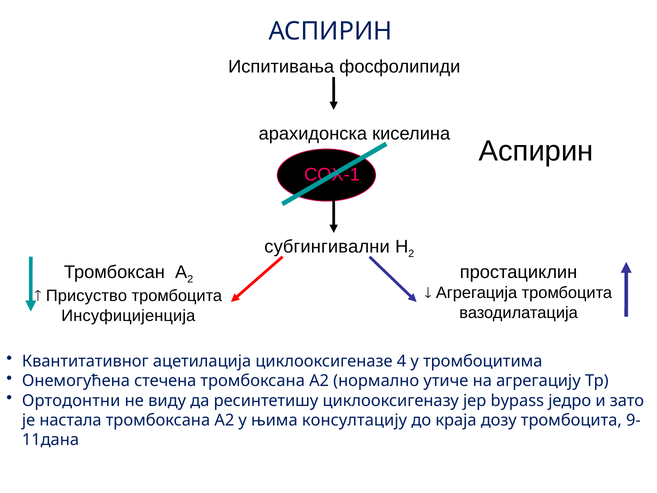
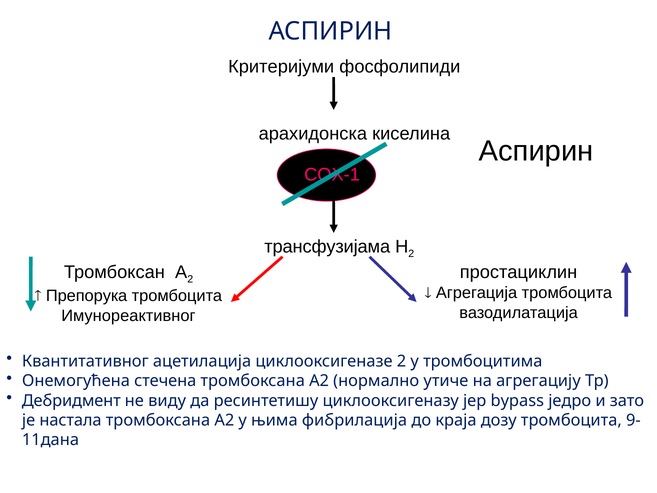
Испитивања: Испитивања -> Критеријуми (281, 67)
субгингивални: субгингивални -> трансфузијамa (327, 246)
Присуство: Присуство -> Препорука (87, 296)
Инсуфицијенција: Инсуфицијенција -> Имунореактивног (128, 316)
циклооксигеназе 4: 4 -> 2 (402, 361)
Ортодонтни: Ортодонтни -> Дебридмент (71, 400)
консултацију: консултацију -> фибрилација (355, 420)
